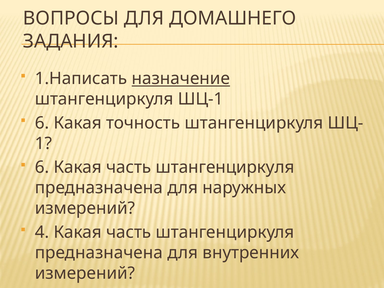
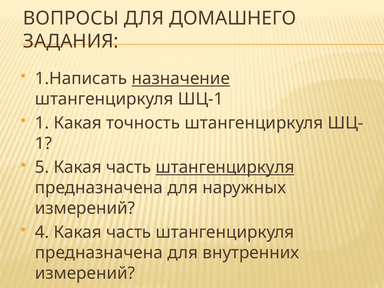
6: 6 -> 1 (42, 123)
6: 6 -> 5 (42, 167)
штангенциркуля underline: none -> present (225, 167)
